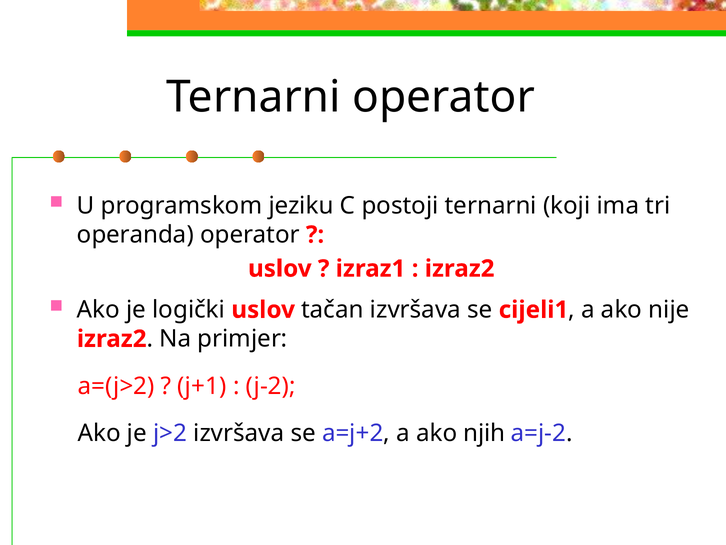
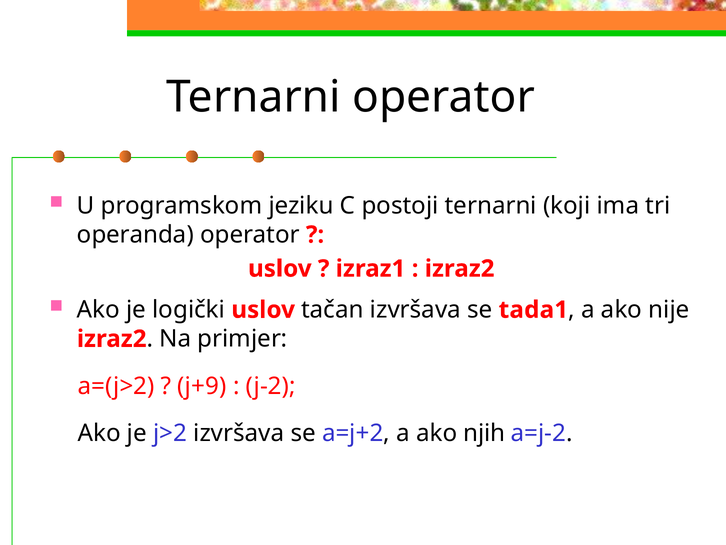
cijeli1: cijeli1 -> tada1 (533, 310)
j+1: j+1 -> j+9 (202, 386)
